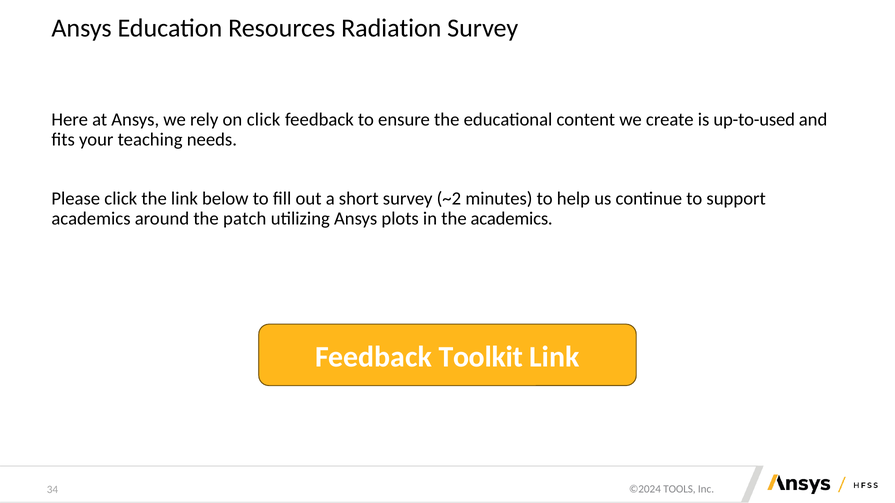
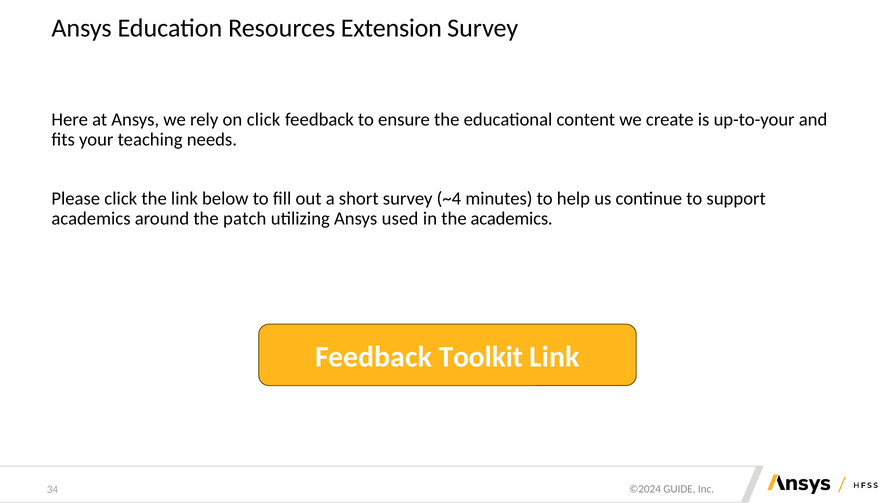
Radiation: Radiation -> Extension (391, 28)
up-to-used: up-to-used -> up-to-your (754, 120)
~2: ~2 -> ~4 (449, 199)
plots: plots -> used (400, 219)
TOOLS: TOOLS -> GUIDE (679, 490)
